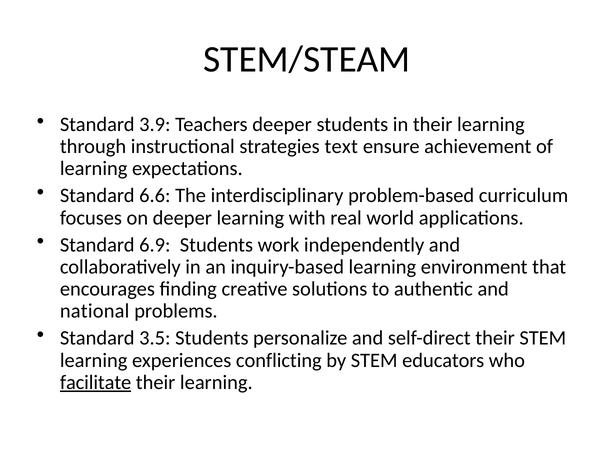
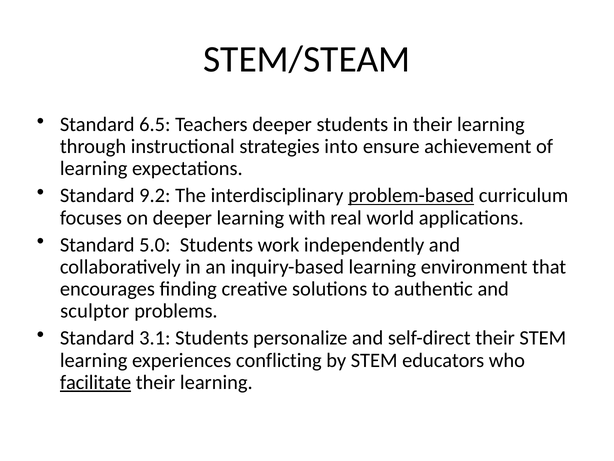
3.9: 3.9 -> 6.5 (155, 124)
text: text -> into (341, 146)
6.6: 6.6 -> 9.2 (155, 195)
problem-based underline: none -> present (411, 195)
6.9: 6.9 -> 5.0 (155, 245)
national: national -> sculptor (95, 311)
3.5: 3.5 -> 3.1 (155, 338)
